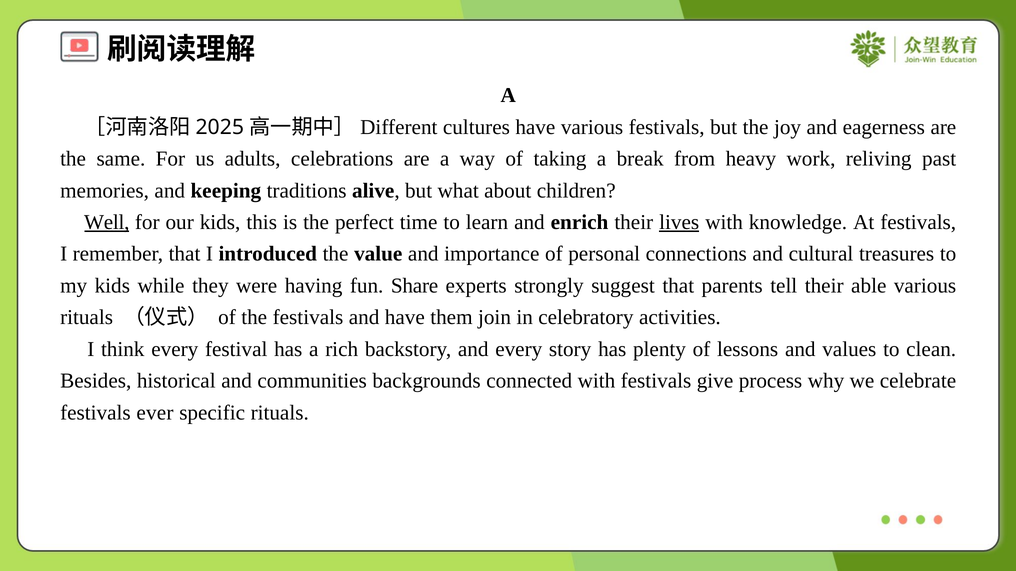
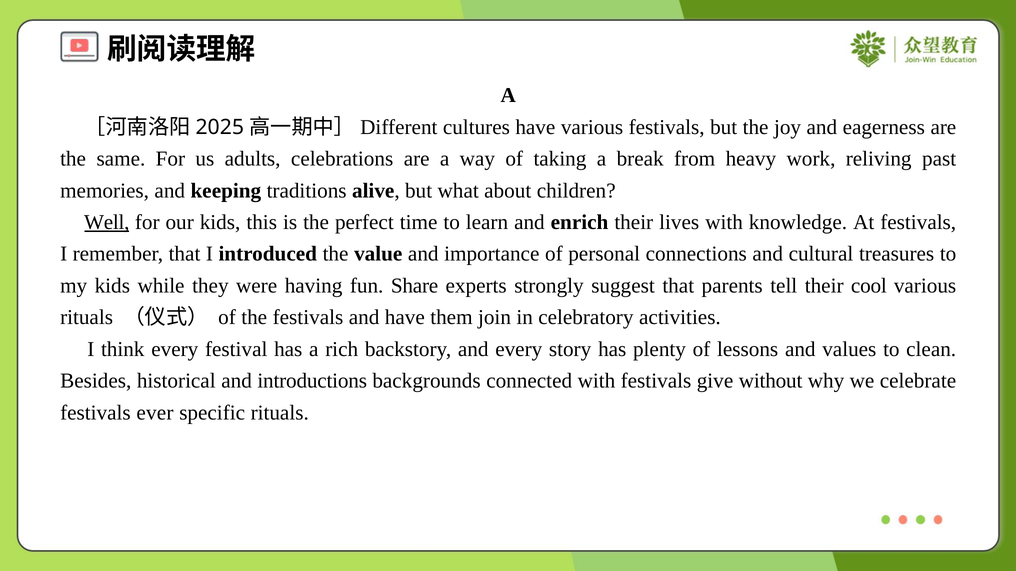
lives underline: present -> none (679, 222)
able: able -> cool (869, 286)
communities: communities -> introductions (312, 381)
process: process -> without (771, 381)
